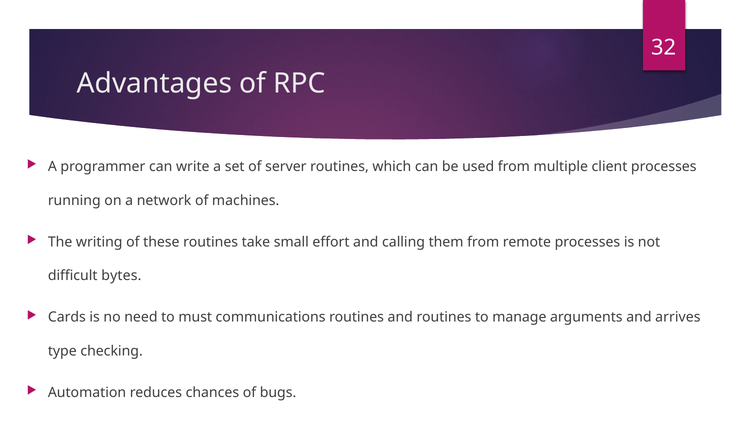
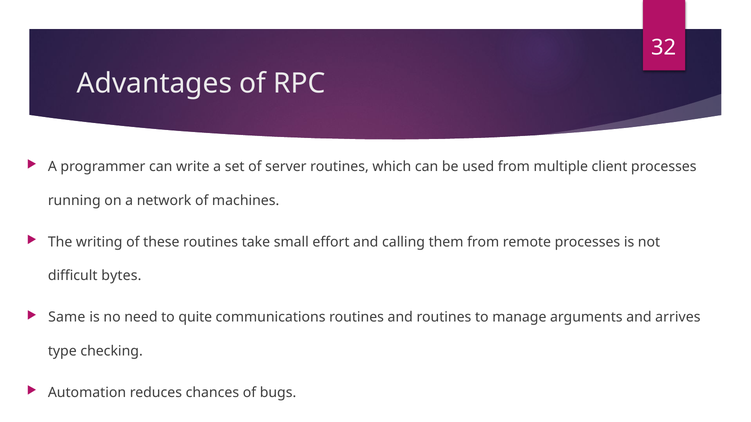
Cards: Cards -> Same (67, 318)
must: must -> quite (195, 318)
